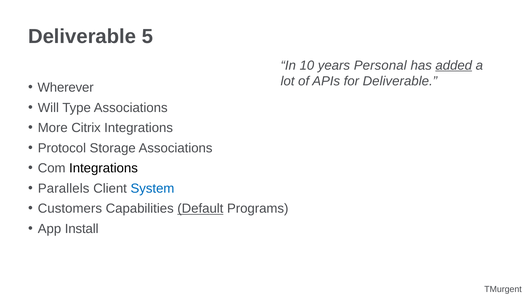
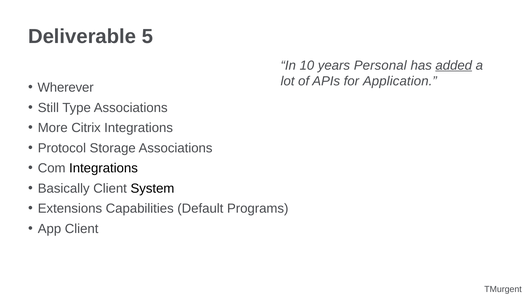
for Deliverable: Deliverable -> Application (400, 81)
Will: Will -> Still (48, 108)
Parallels: Parallels -> Basically (64, 188)
System colour: blue -> black (152, 188)
Customers: Customers -> Extensions (70, 209)
Default underline: present -> none (200, 209)
App Install: Install -> Client (82, 229)
